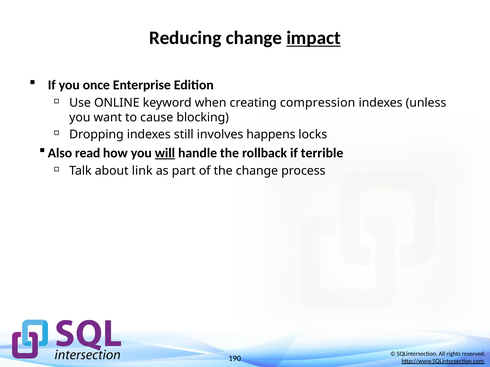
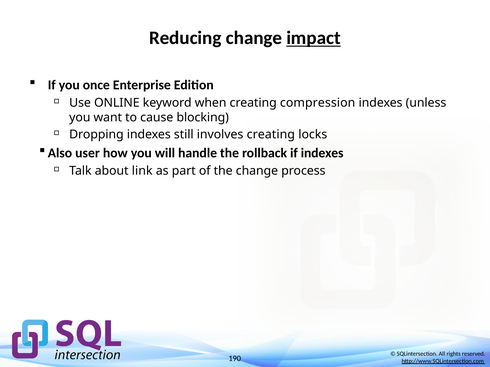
involves happens: happens -> creating (271, 135)
read: read -> user (88, 153)
will underline: present -> none (165, 153)
if terrible: terrible -> indexes (322, 153)
